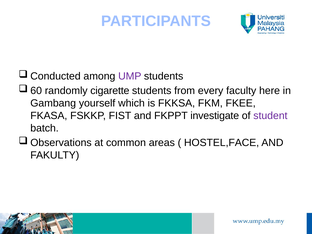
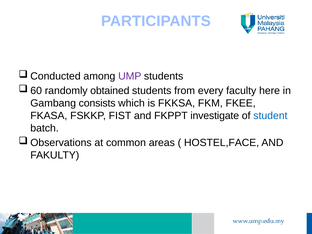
cigarette: cigarette -> obtained (110, 91)
yourself: yourself -> consists (97, 103)
student colour: purple -> blue (270, 116)
